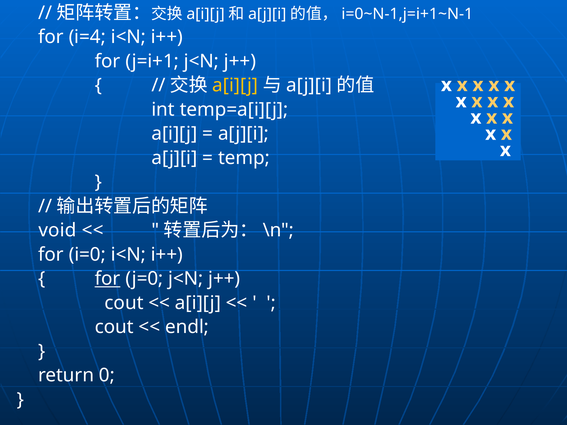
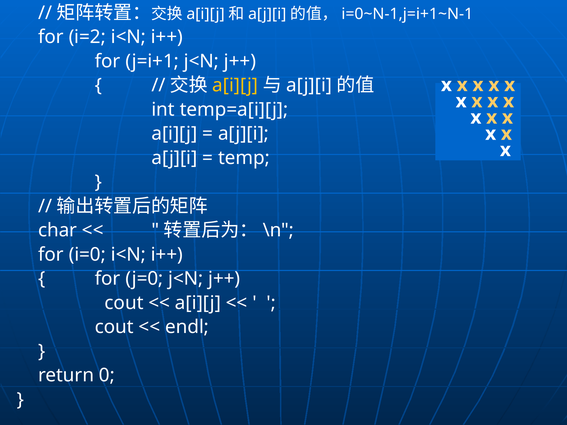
i=4: i=4 -> i=2 (87, 37)
void: void -> char (58, 231)
for underline: present -> none (108, 279)
